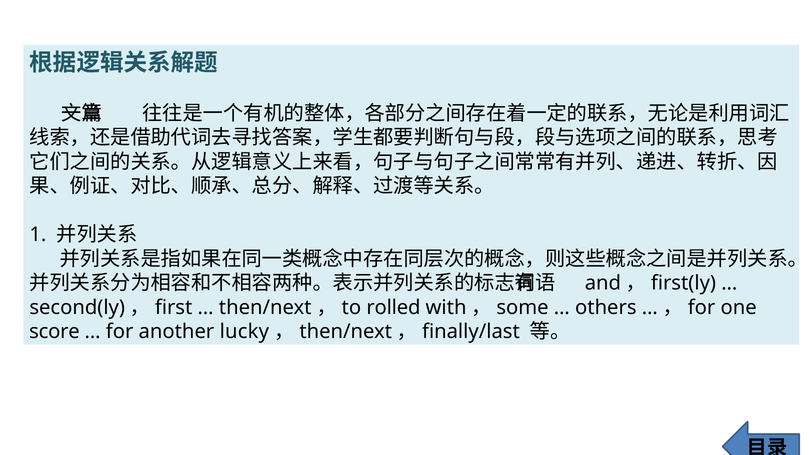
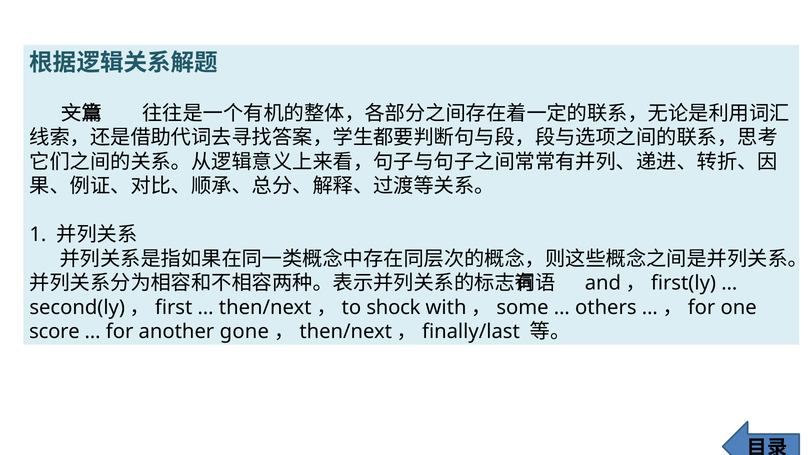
rolled: rolled -> shock (393, 308)
lucky: lucky -> gone (244, 332)
